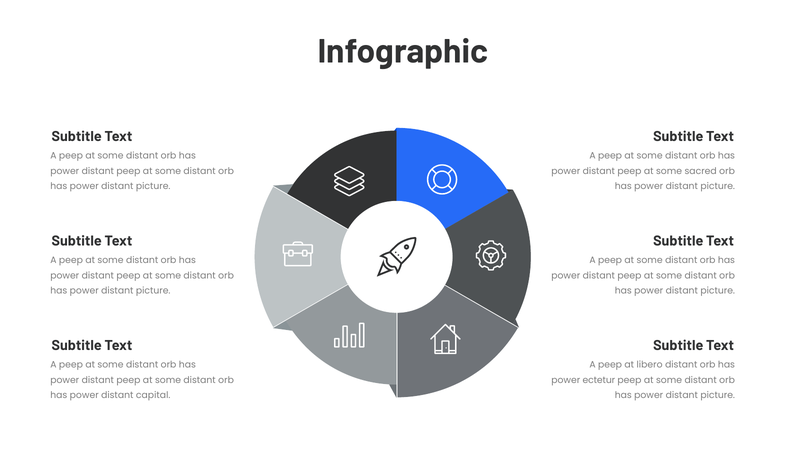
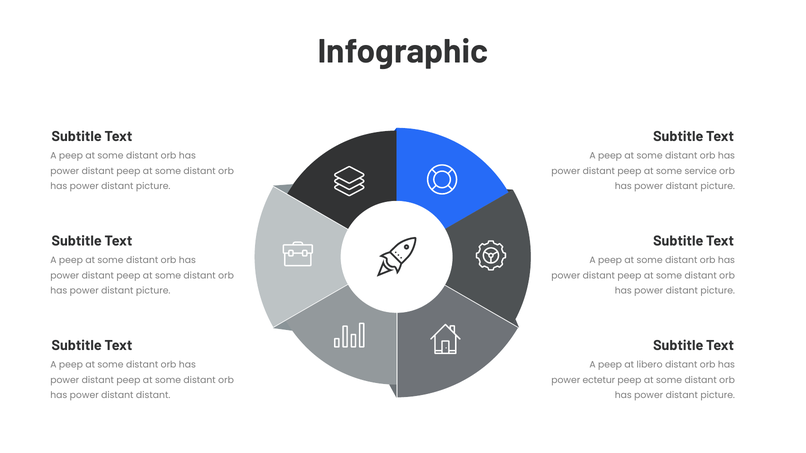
sacred: sacred -> service (701, 171)
distant capital: capital -> distant (153, 395)
